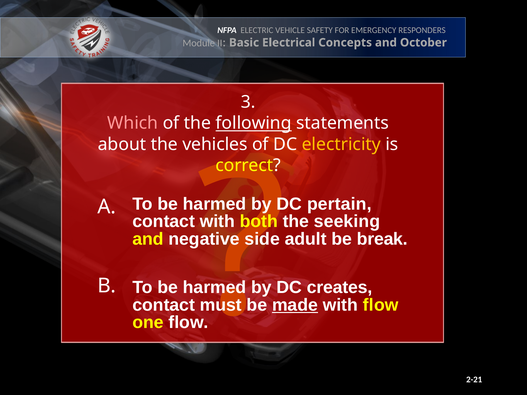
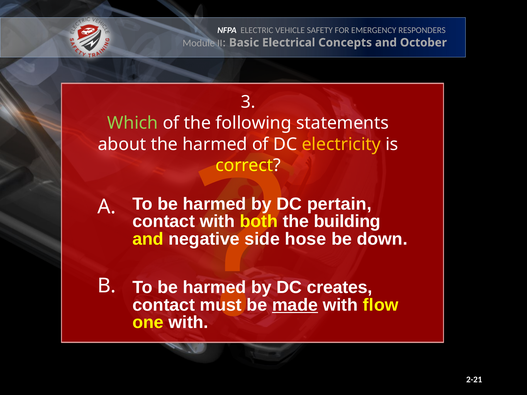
Which colour: pink -> light green (133, 123)
following underline: present -> none (254, 123)
the vehicles: vehicles -> harmed (215, 144)
seeking: seeking -> building (347, 222)
adult: adult -> hose (306, 239)
break: break -> down (382, 239)
one flow: flow -> with (189, 323)
